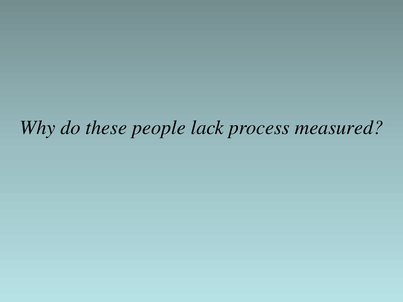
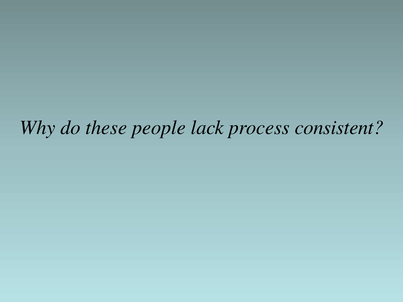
measured: measured -> consistent (339, 128)
